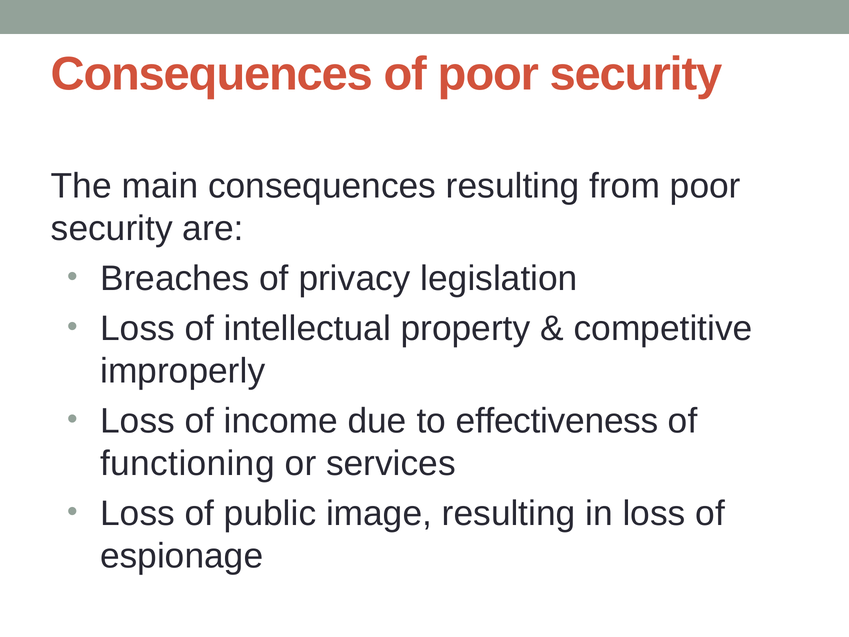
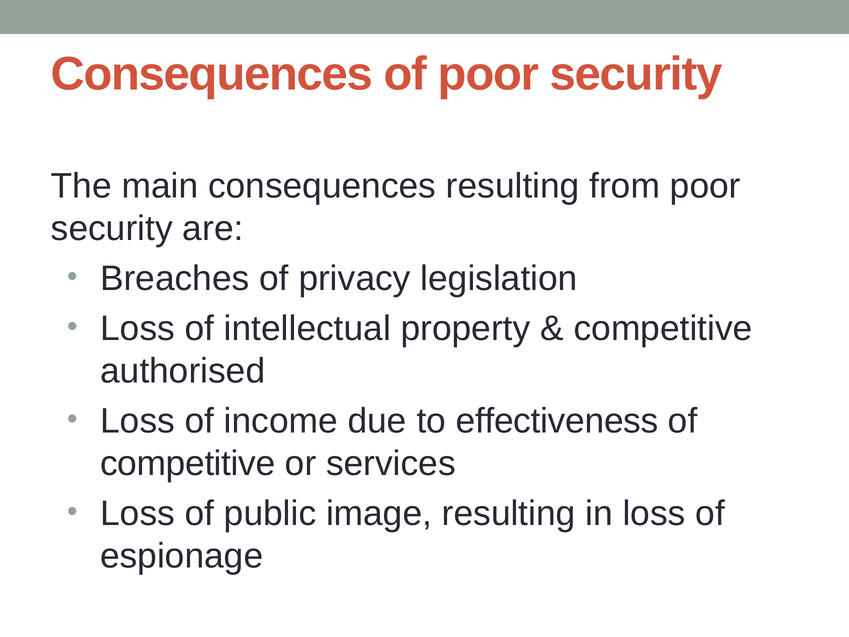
improperly: improperly -> authorised (183, 371)
functioning: functioning -> competitive (188, 463)
